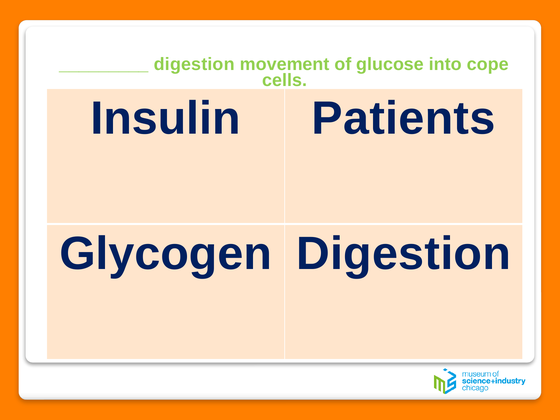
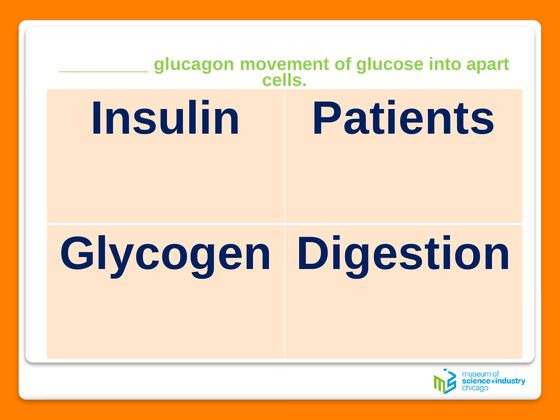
digestion: digestion -> glucagon (194, 64)
cope: cope -> apart (488, 64)
